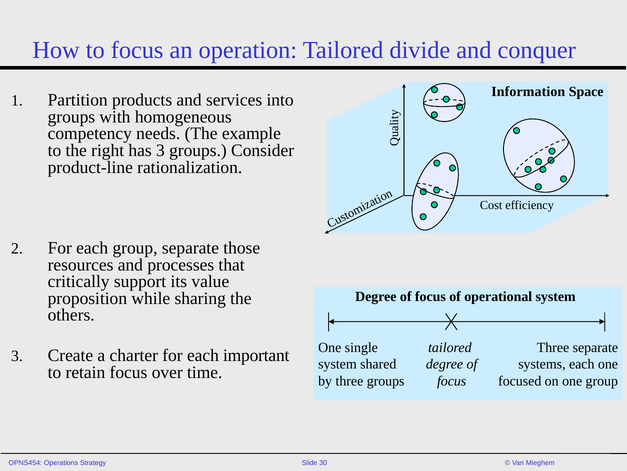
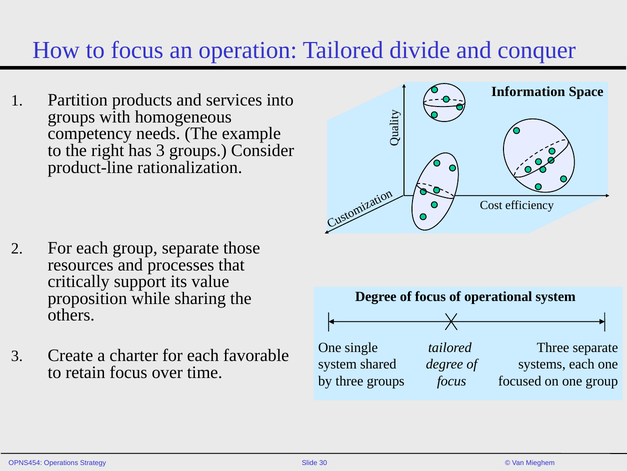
important: important -> favorable (256, 355)
